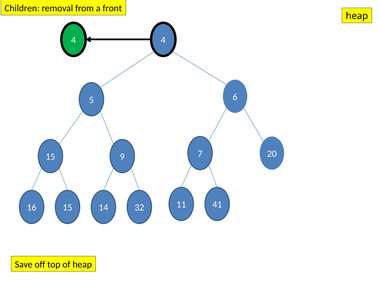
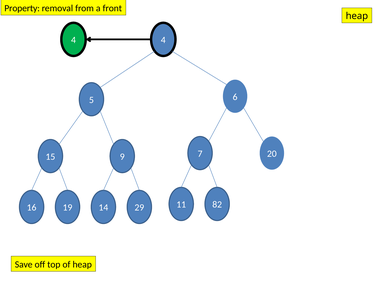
Children: Children -> Property (22, 8)
41: 41 -> 82 (217, 205)
16 15: 15 -> 19 (68, 208)
32: 32 -> 29 (139, 208)
